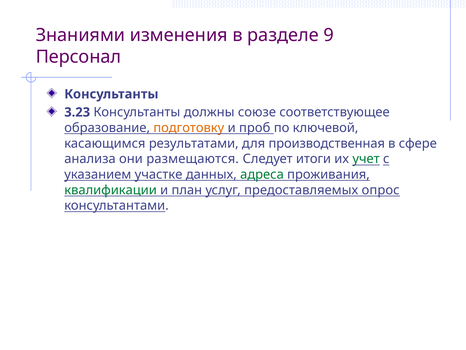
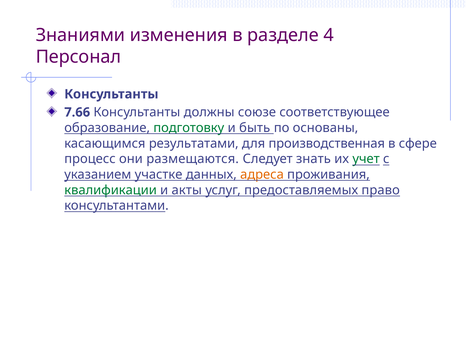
9: 9 -> 4 (329, 35)
3.23: 3.23 -> 7.66 (77, 112)
подготовку colour: orange -> green (189, 128)
проб: проб -> быть (255, 128)
ключевой: ключевой -> основаны (325, 128)
анализа: анализа -> процесс (90, 159)
итоги: итоги -> знать (313, 159)
адреса colour: green -> orange (262, 174)
план: план -> акты (187, 190)
опрос: опрос -> право (381, 190)
